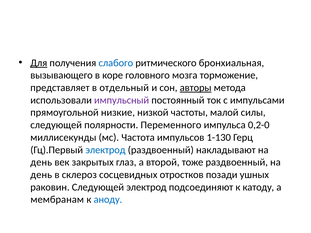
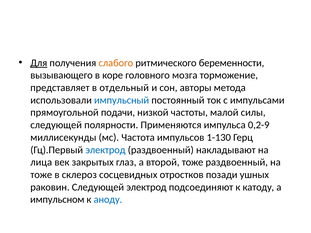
слабого colour: blue -> orange (116, 63)
бронхиальная: бронхиальная -> беременности (232, 63)
авторы underline: present -> none (196, 88)
импульсный colour: purple -> blue (122, 100)
низкие: низкие -> подачи (118, 113)
Переменного: Переменного -> Применяются (171, 125)
0,2-0: 0,2-0 -> 0,2-9 (259, 125)
день: день -> лица (41, 162)
день: день -> тоже (41, 175)
мембранам: мембранам -> импульсном (57, 200)
